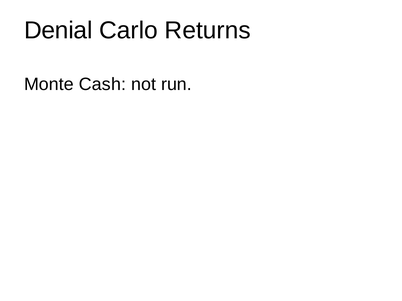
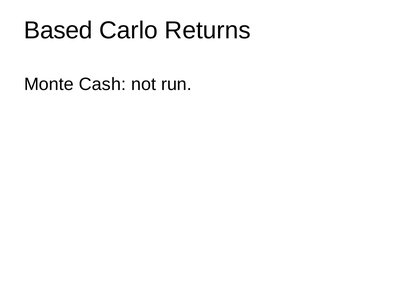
Denial: Denial -> Based (58, 31)
